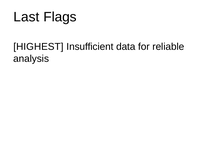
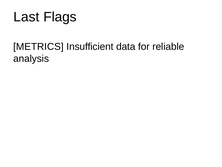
HIGHEST: HIGHEST -> METRICS (38, 47)
